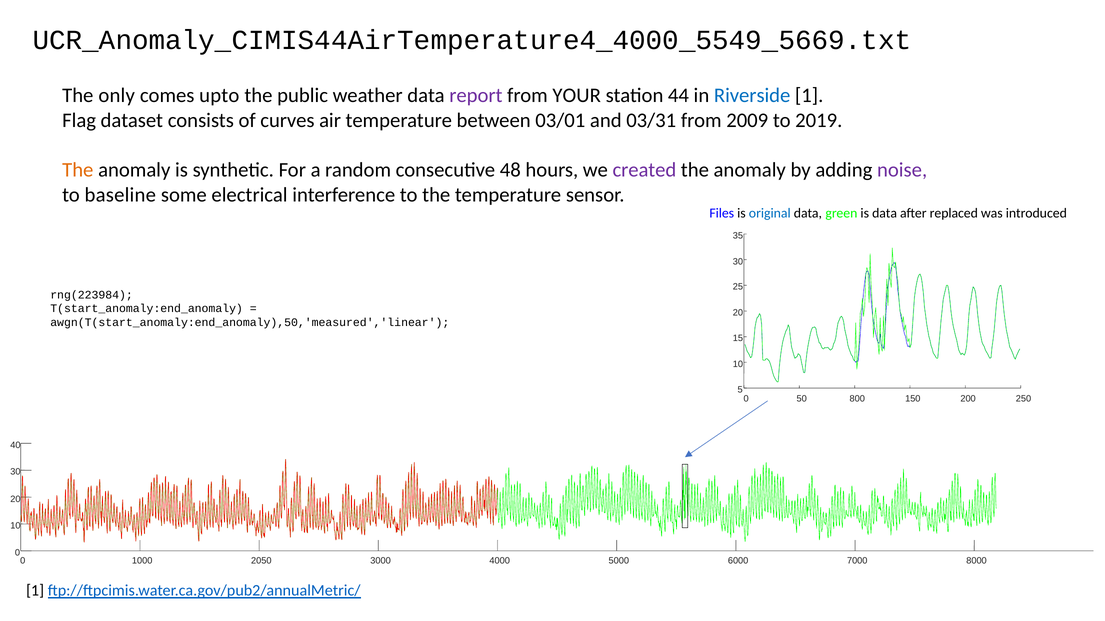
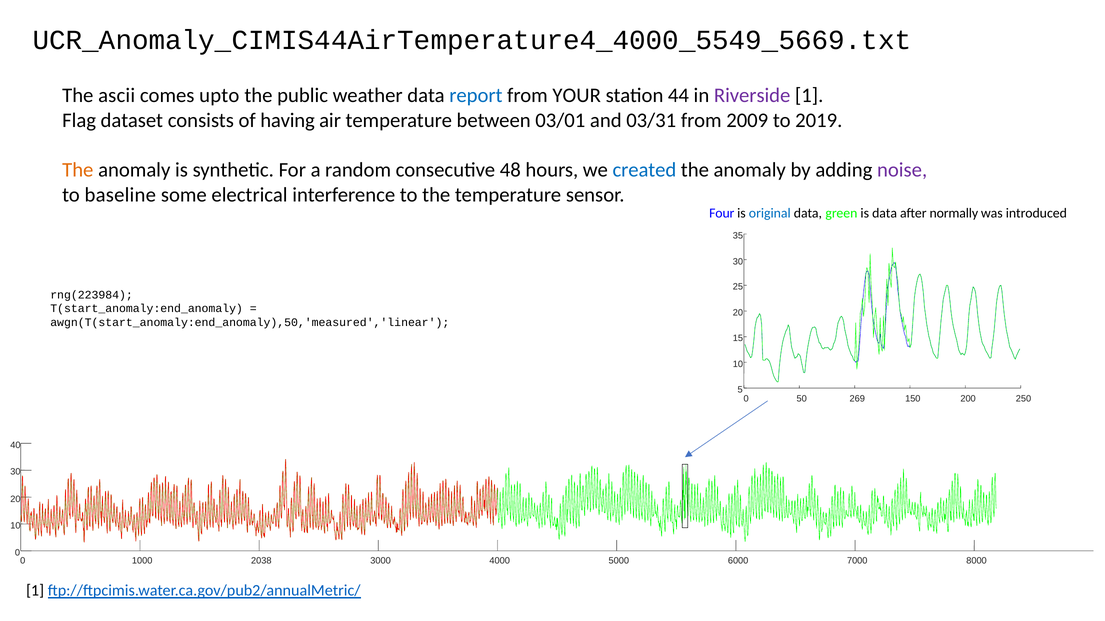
only: only -> ascii (117, 95)
report colour: purple -> blue (476, 95)
Riverside colour: blue -> purple (752, 95)
curves: curves -> having (288, 120)
created colour: purple -> blue (644, 170)
Files: Files -> Four (722, 214)
replaced: replaced -> normally (954, 214)
800: 800 -> 269 (857, 399)
2050: 2050 -> 2038 (261, 561)
